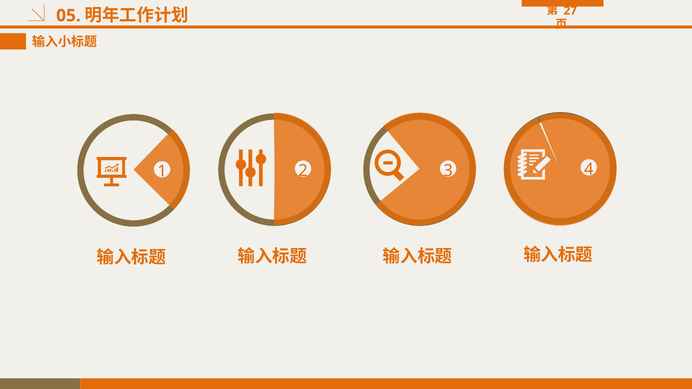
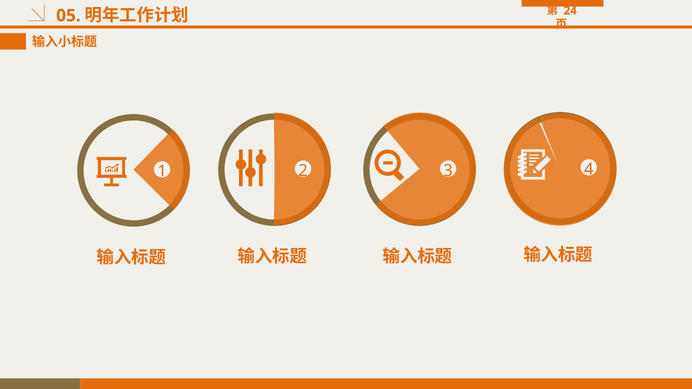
27: 27 -> 24 (570, 11)
